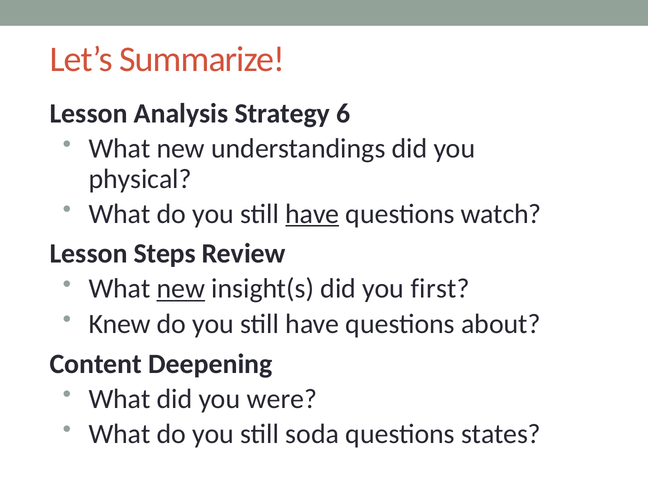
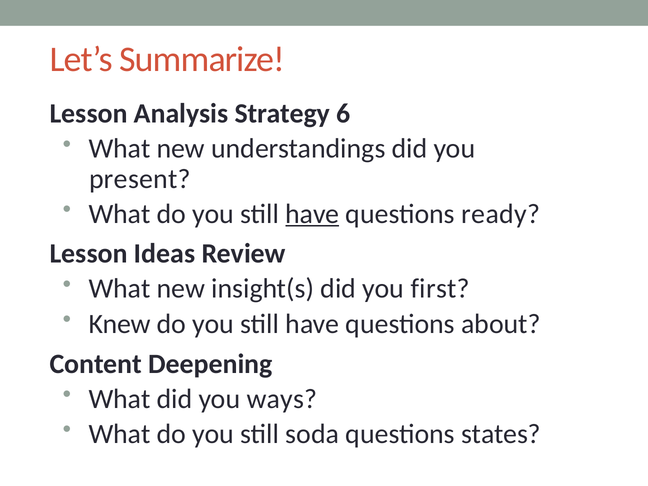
physical: physical -> present (140, 179)
watch: watch -> ready (501, 214)
Steps: Steps -> Ideas (165, 254)
new underline: present -> none (181, 289)
were: were -> ways (282, 399)
